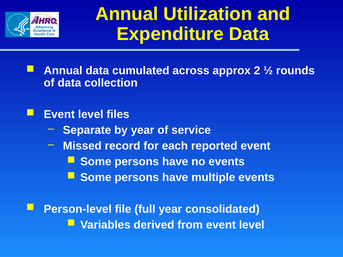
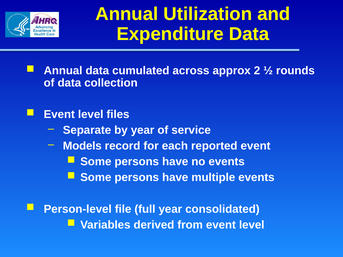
Missed: Missed -> Models (82, 146)
